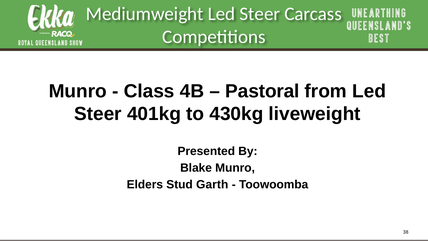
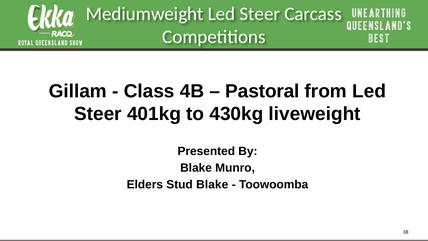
Munro: Munro -> Gillam (78, 91)
Stud Garth: Garth -> Blake (212, 184)
